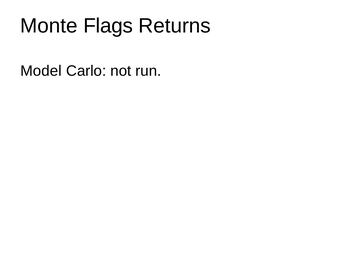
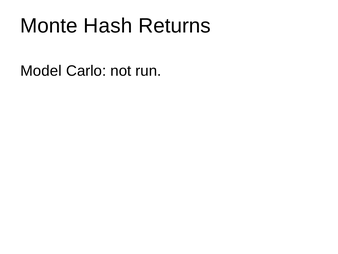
Flags: Flags -> Hash (108, 26)
